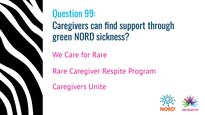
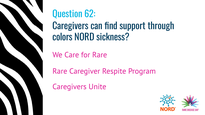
99: 99 -> 62 (90, 14)
green: green -> colors (62, 37)
